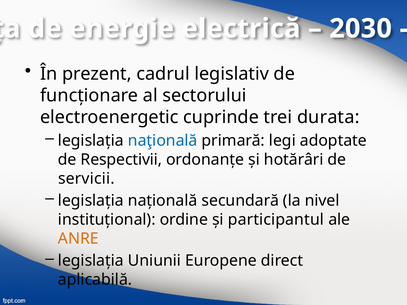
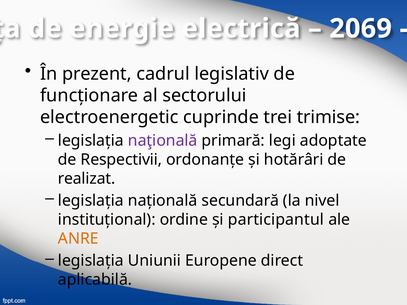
2030: 2030 -> 2069 (361, 29)
durata: durata -> trimise (328, 117)
naţională colour: blue -> purple (163, 141)
servicii: servicii -> realizat (87, 179)
